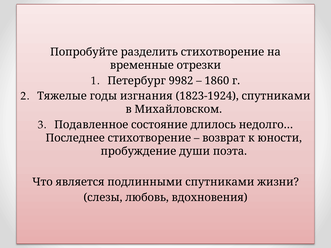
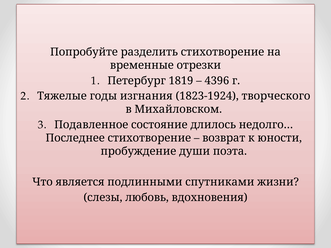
9982: 9982 -> 1819 (181, 81)
1860: 1860 -> 4396 (217, 81)
1823-1924 спутниками: спутниками -> творческого (276, 96)
